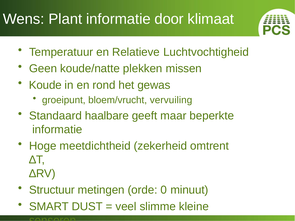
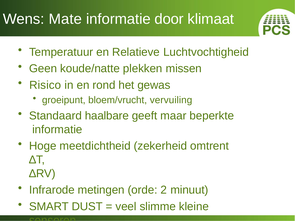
Plant: Plant -> Mate (65, 19)
Koude: Koude -> Risico (45, 85)
Structuur: Structuur -> Infrarode (52, 190)
0: 0 -> 2 (164, 190)
